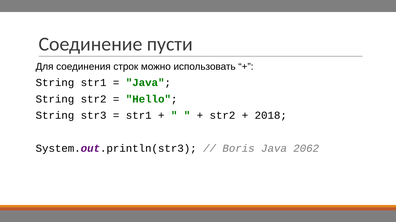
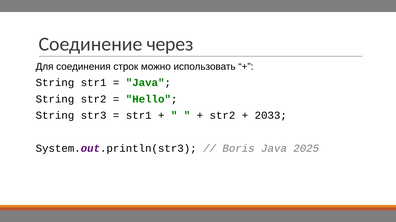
пусти: пусти -> через (170, 44)
2018: 2018 -> 2033 (271, 116)
2062: 2062 -> 2025 (306, 149)
